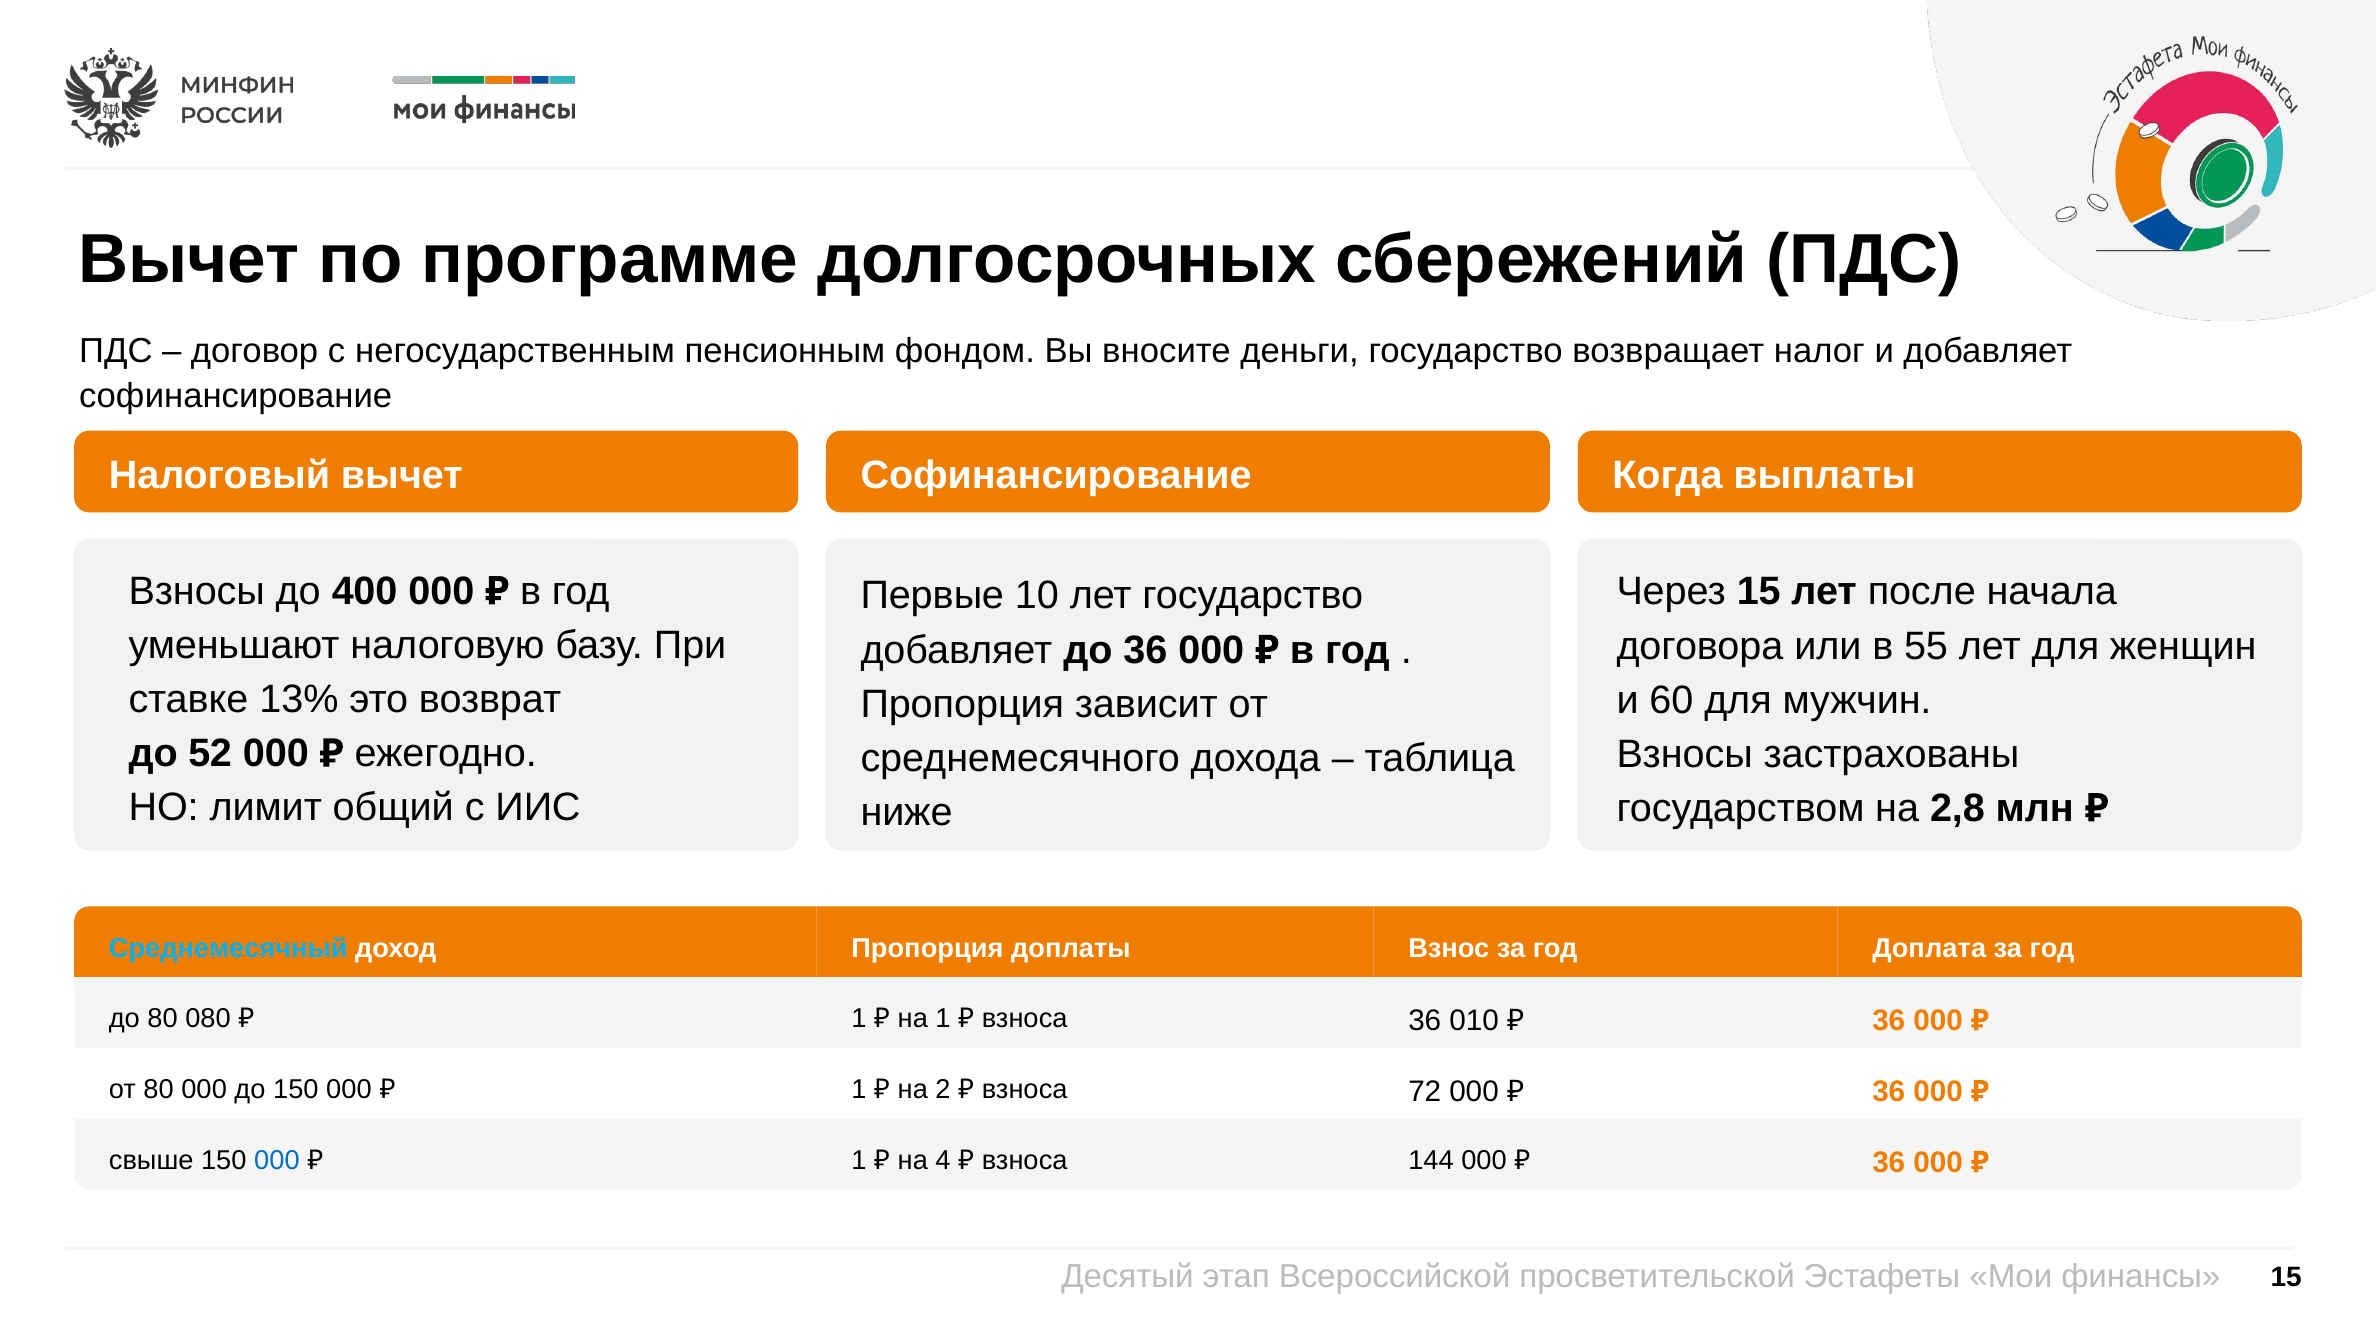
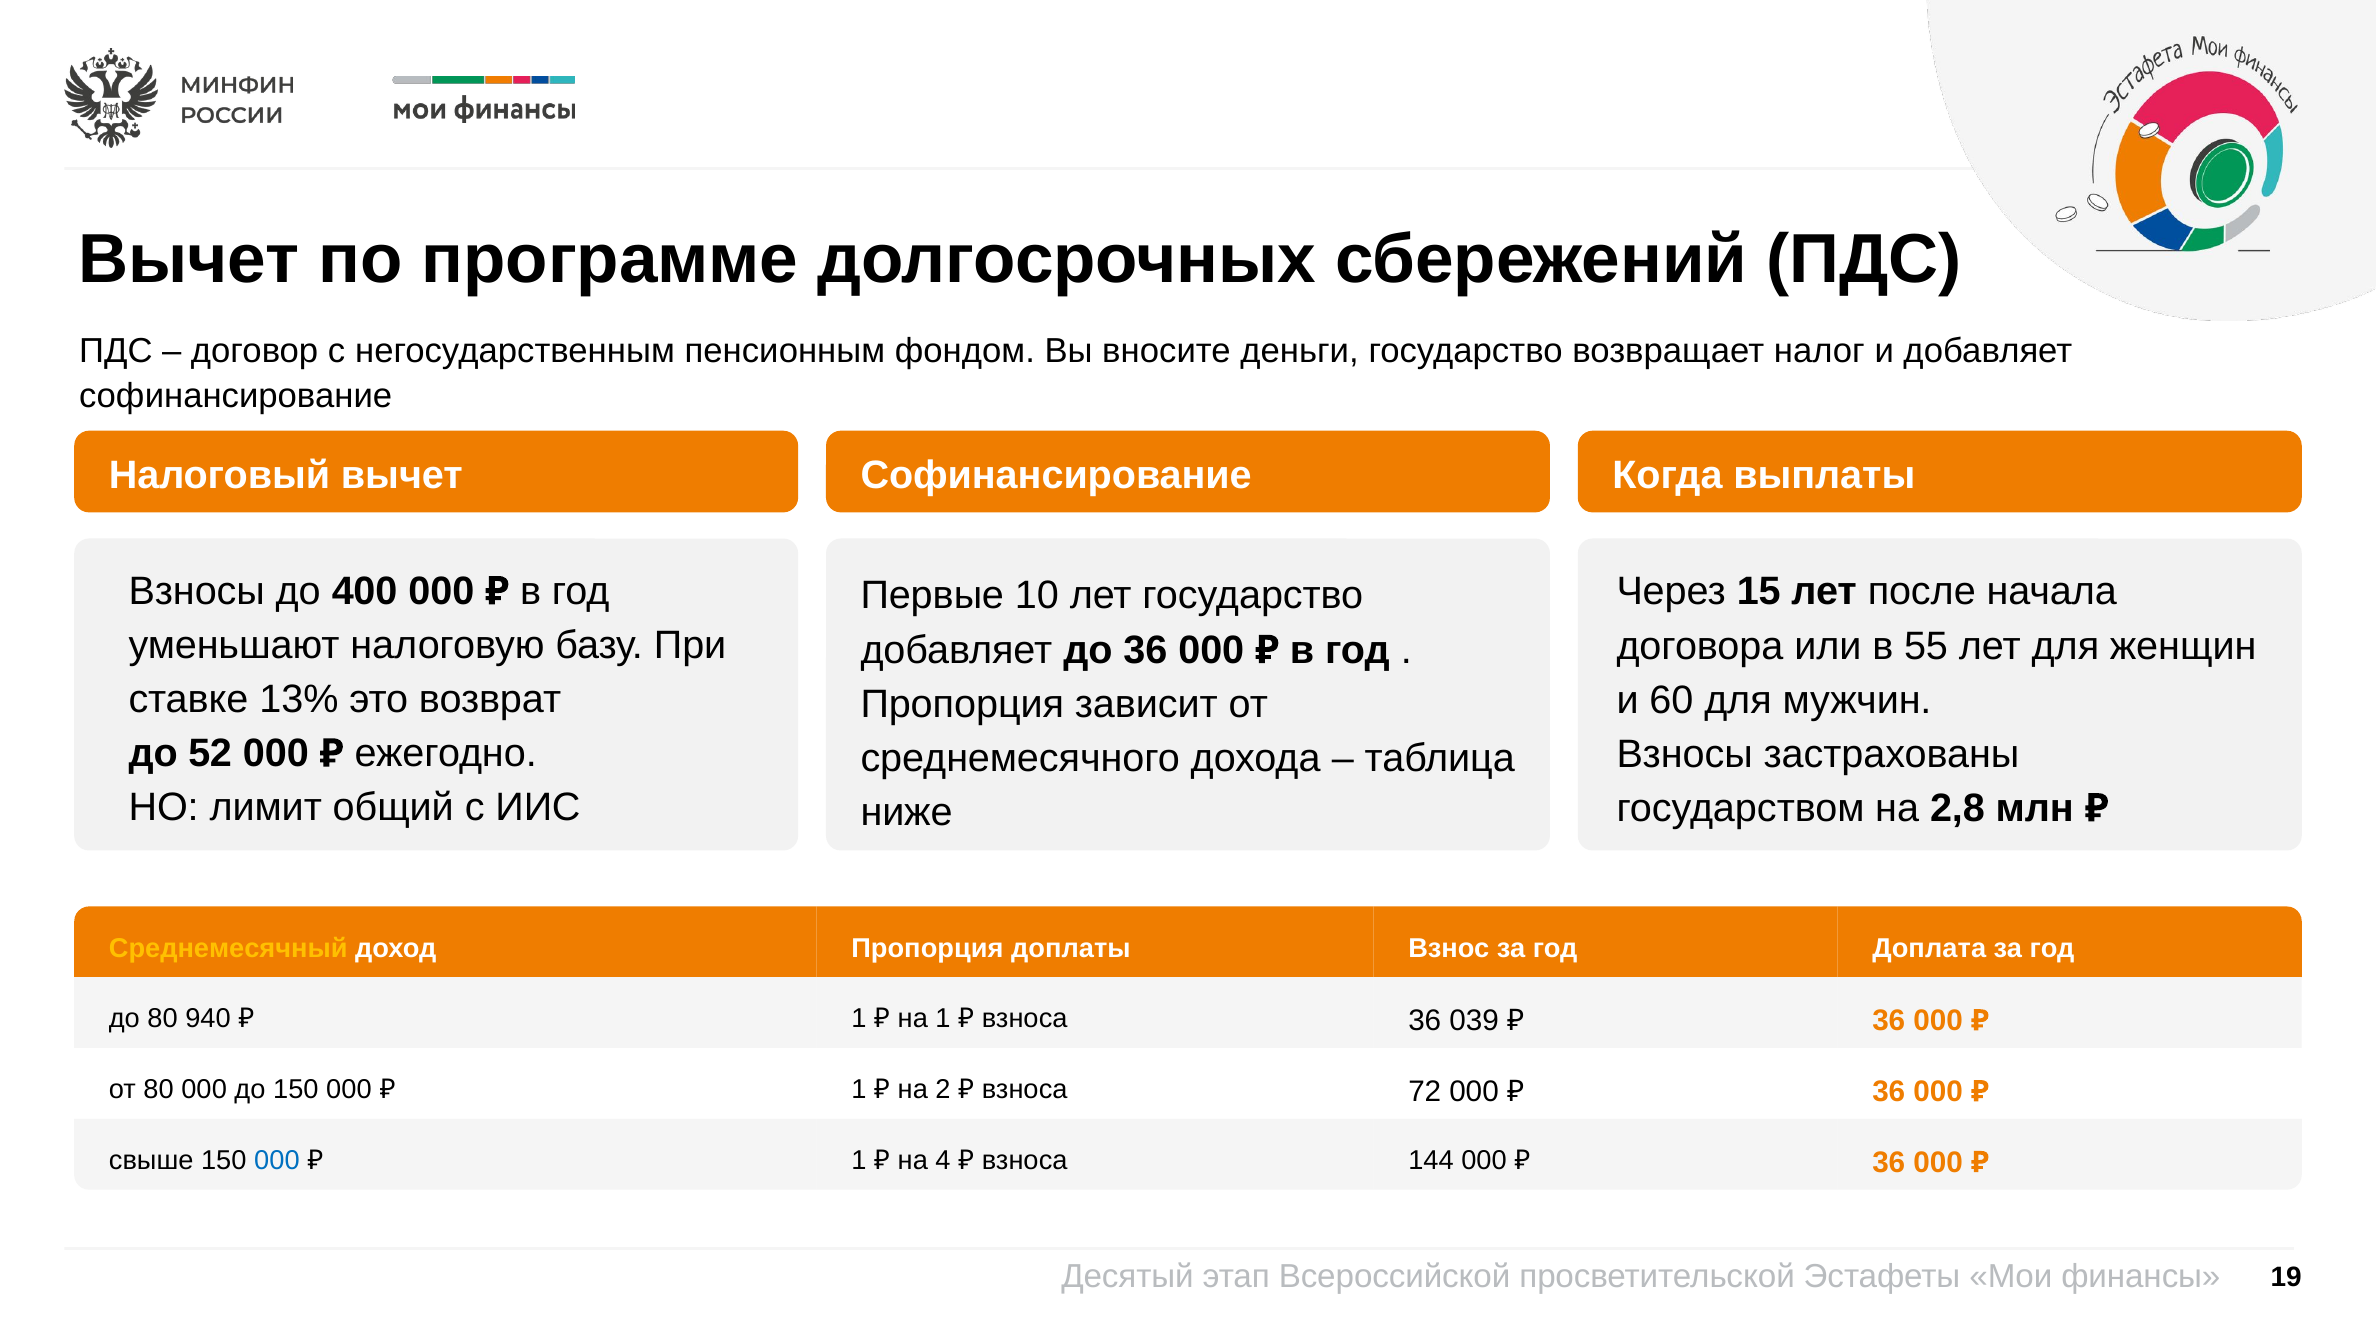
Среднемесячный colour: light blue -> yellow (228, 948)
080: 080 -> 940 (208, 1019)
010: 010 -> 039 (1474, 1020)
15: 15 -> 19 (2286, 1277)
